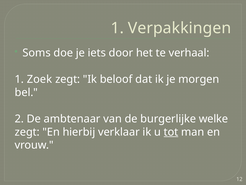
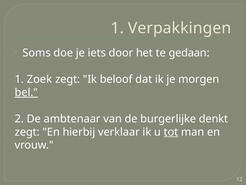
verhaal: verhaal -> gedaan (189, 53)
bel underline: none -> present (26, 92)
welke: welke -> denkt (213, 119)
